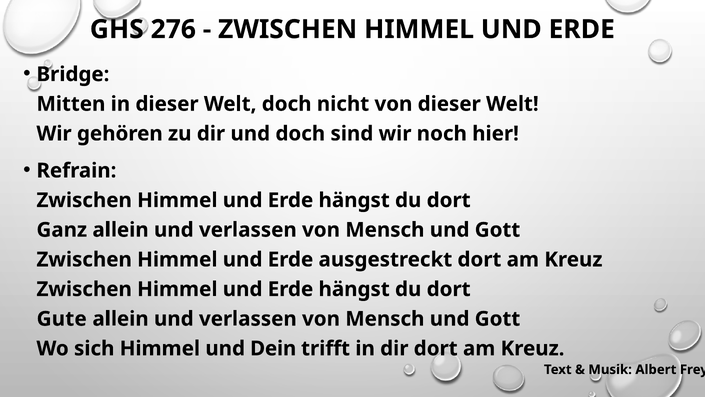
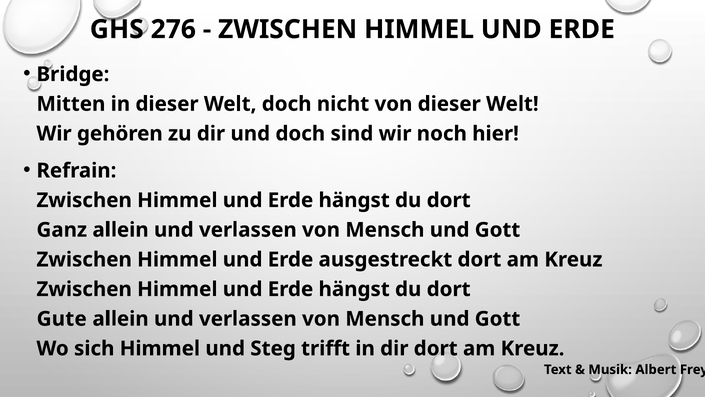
Dein: Dein -> Steg (273, 348)
